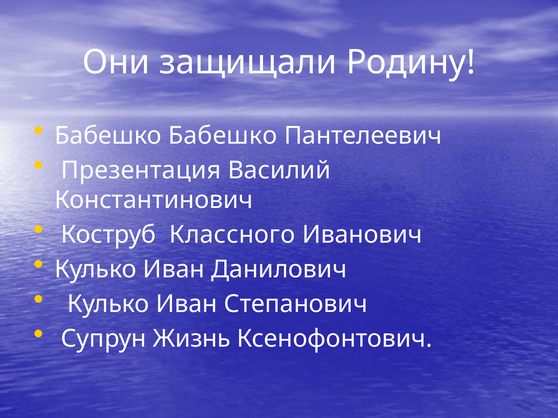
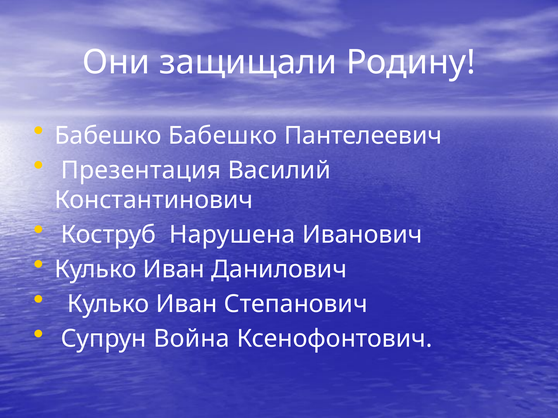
Классного: Классного -> Нарушена (232, 235)
Жизнь: Жизнь -> Война (192, 339)
